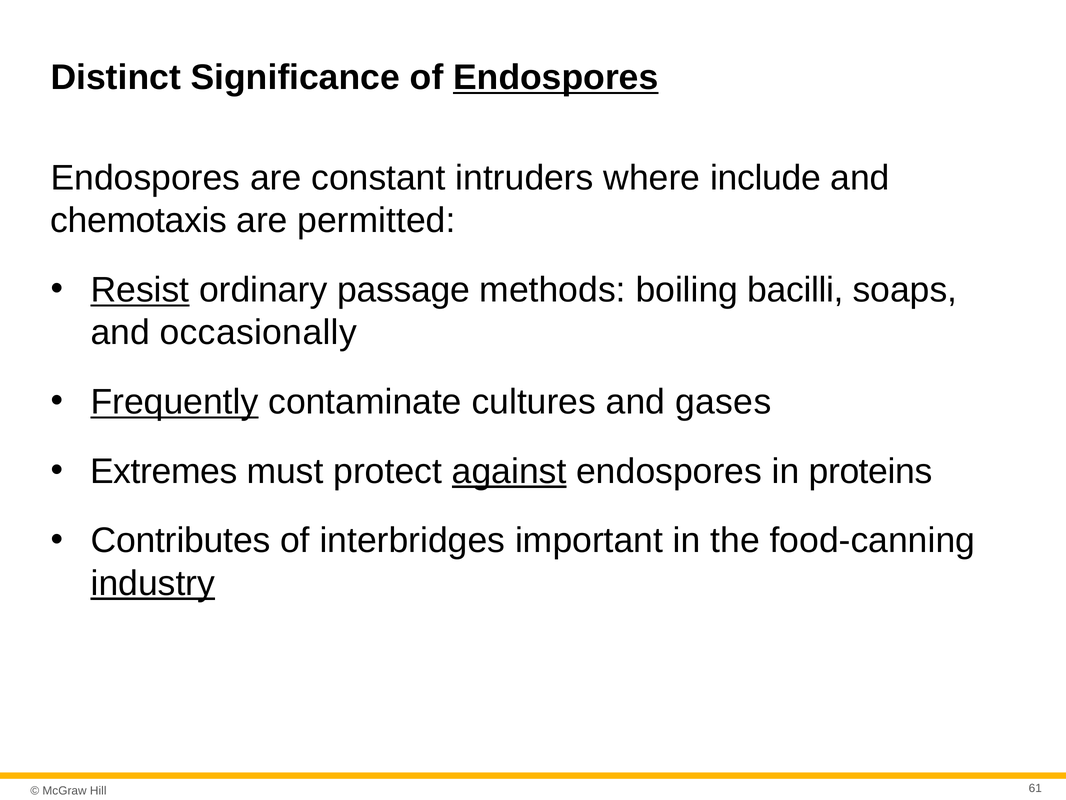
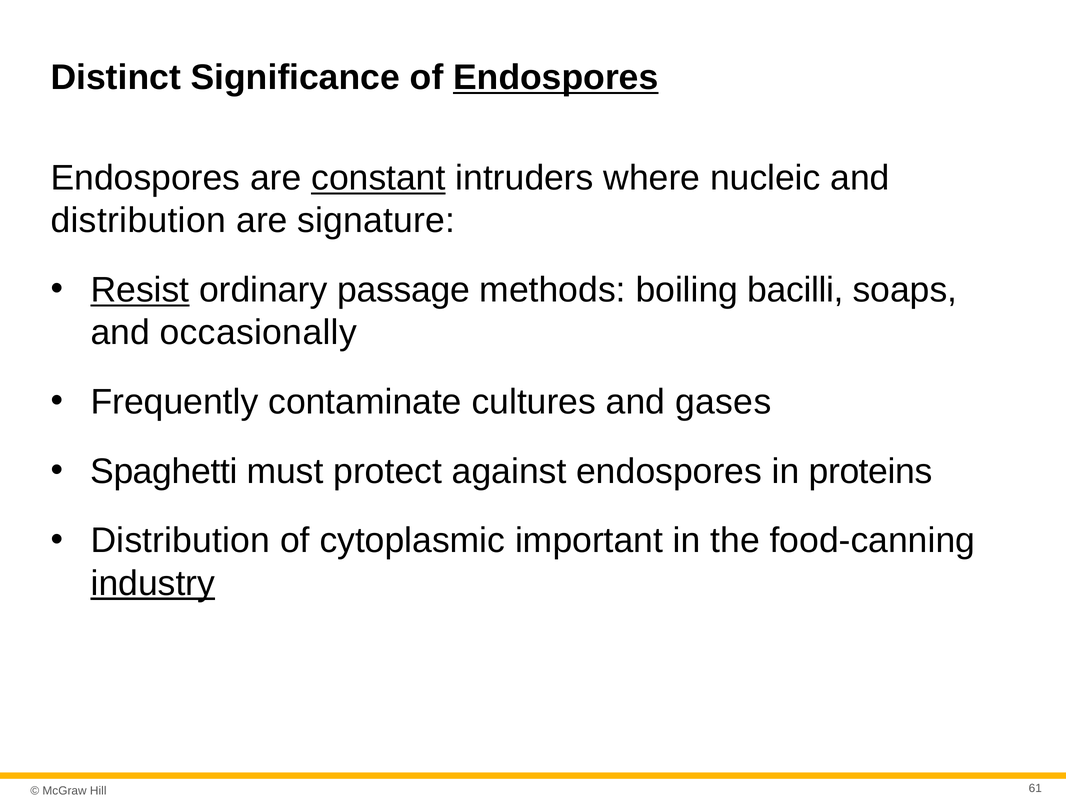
constant underline: none -> present (378, 178)
include: include -> nucleic (765, 178)
chemotaxis: chemotaxis -> distribution (138, 221)
permitted: permitted -> signature (376, 221)
Frequently underline: present -> none (175, 402)
Extremes: Extremes -> Spaghetti (164, 471)
against underline: present -> none (509, 471)
Contributes: Contributes -> Distribution (180, 540)
interbridges: interbridges -> cytoplasmic (412, 540)
